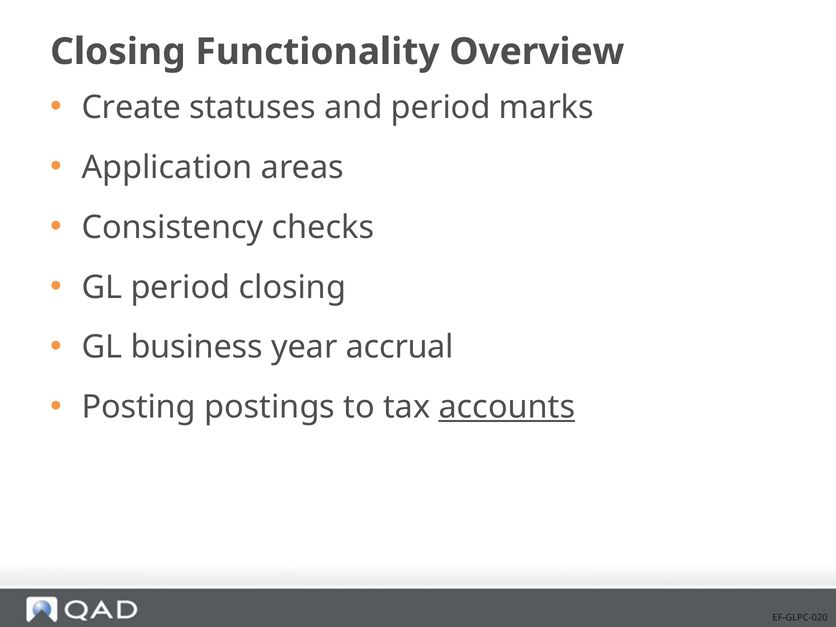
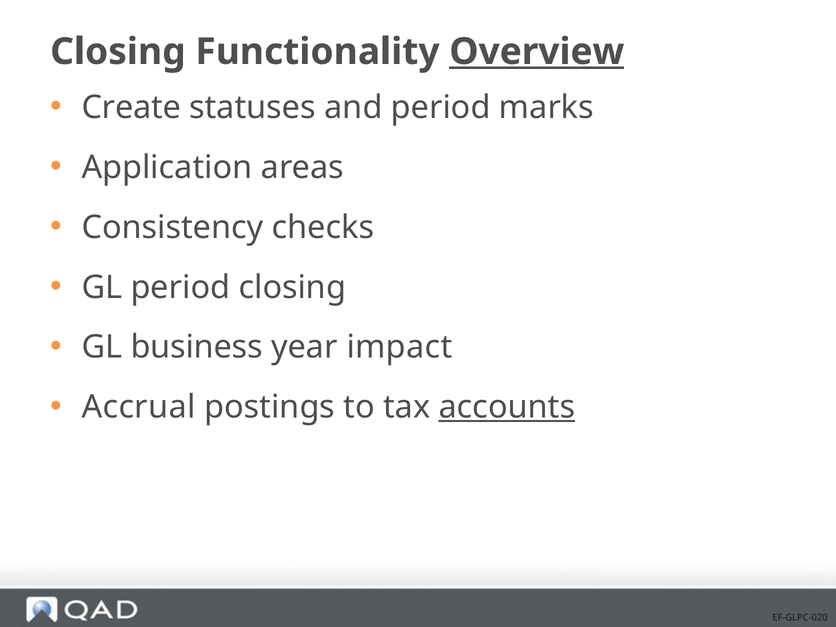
Overview underline: none -> present (537, 52)
accrual: accrual -> impact (400, 347)
Posting: Posting -> Accrual (139, 407)
